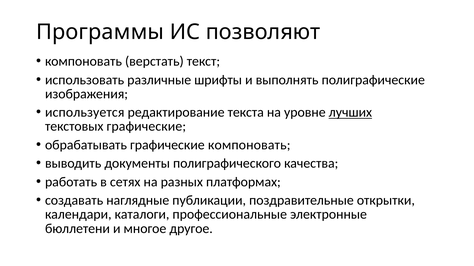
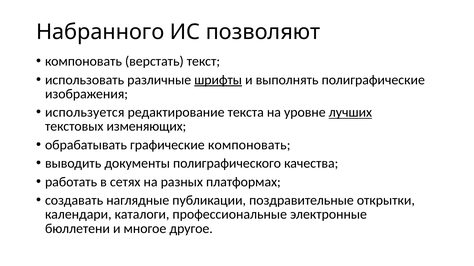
Программы: Программы -> Набранного (100, 32)
шрифты underline: none -> present (218, 80)
текстовых графические: графические -> изменяющих (146, 127)
